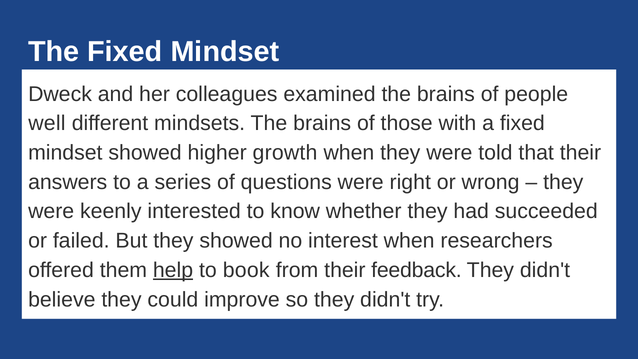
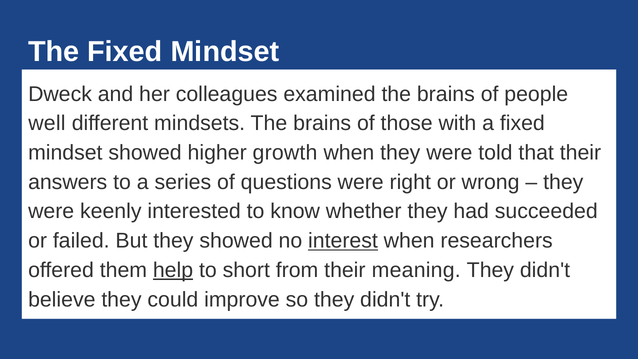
interest underline: none -> present (343, 241)
book: book -> short (246, 270)
feedback: feedback -> meaning (416, 270)
